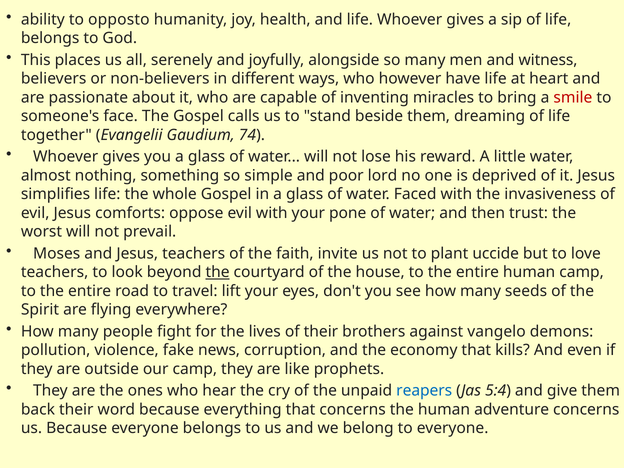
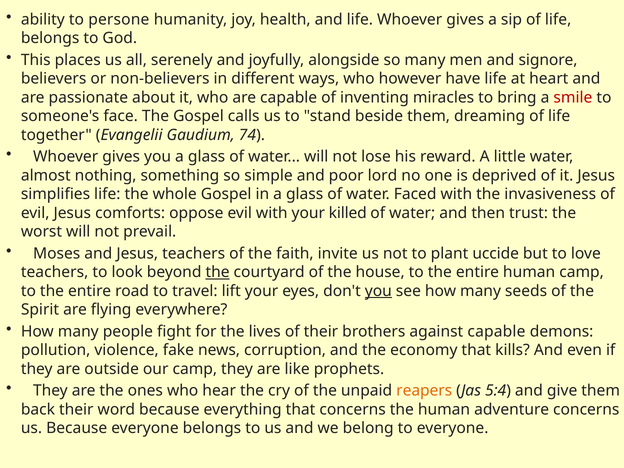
opposto: opposto -> persone (119, 19)
witness: witness -> signore (548, 60)
pone: pone -> killed (348, 213)
you underline: none -> present (378, 291)
against vangelo: vangelo -> capable (496, 331)
reapers colour: blue -> orange (424, 391)
